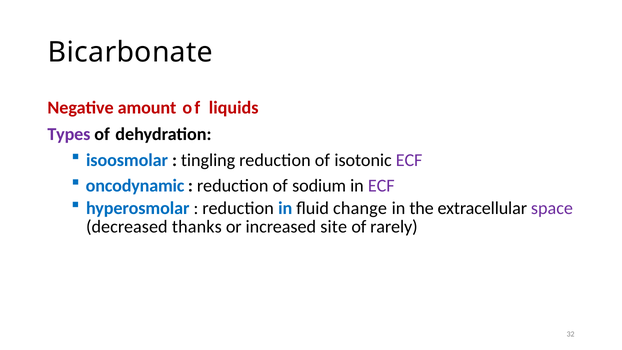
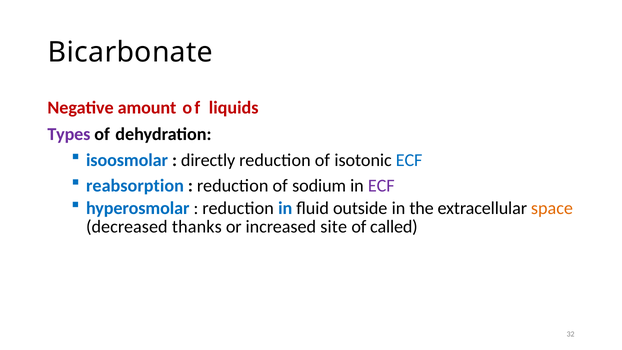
tingling: tingling -> directly (208, 160)
ECF colour: purple -> blue (409, 160)
oncodynamic: oncodynamic -> reabsorption (135, 186)
change: change -> outside (360, 208)
space colour: purple -> orange (552, 208)
rarely: rarely -> called (394, 227)
